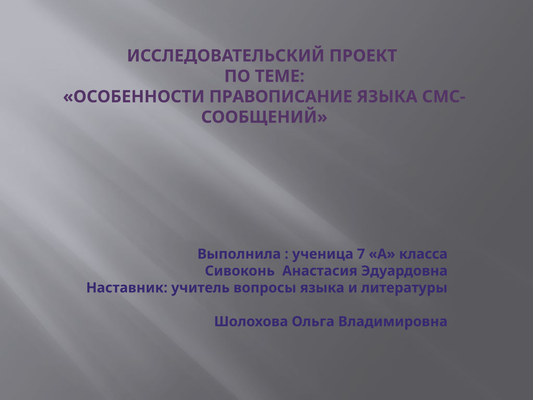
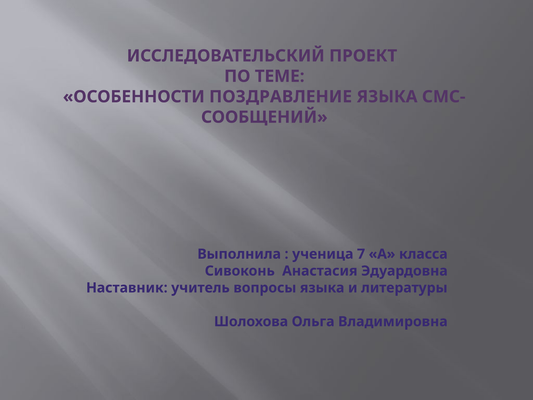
ПРАВОПИСАНИЕ: ПРАВОПИСАНИЕ -> ПОЗДРАВЛЕНИЕ (281, 97)
